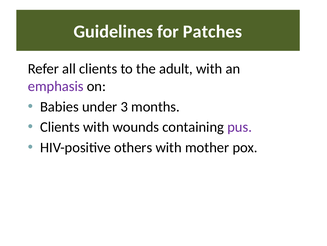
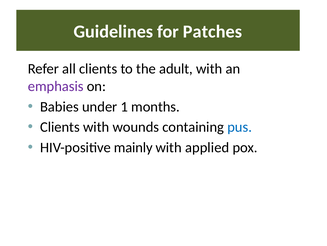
3: 3 -> 1 (124, 106)
pus colour: purple -> blue (240, 127)
others: others -> mainly (133, 147)
mother: mother -> applied (207, 147)
